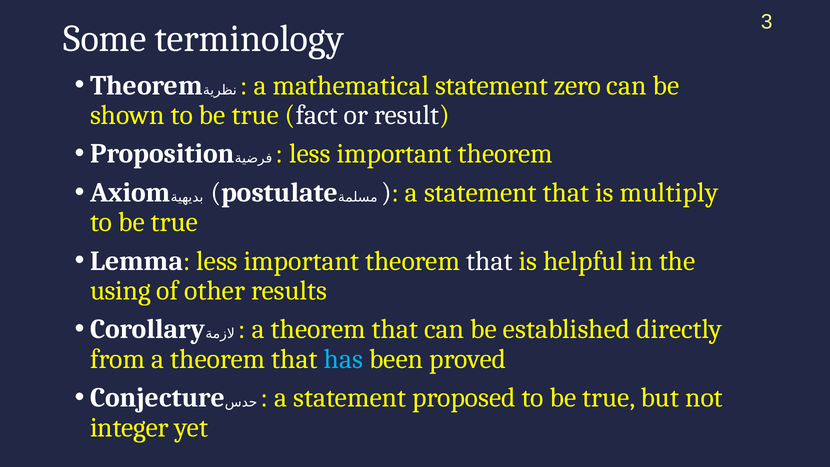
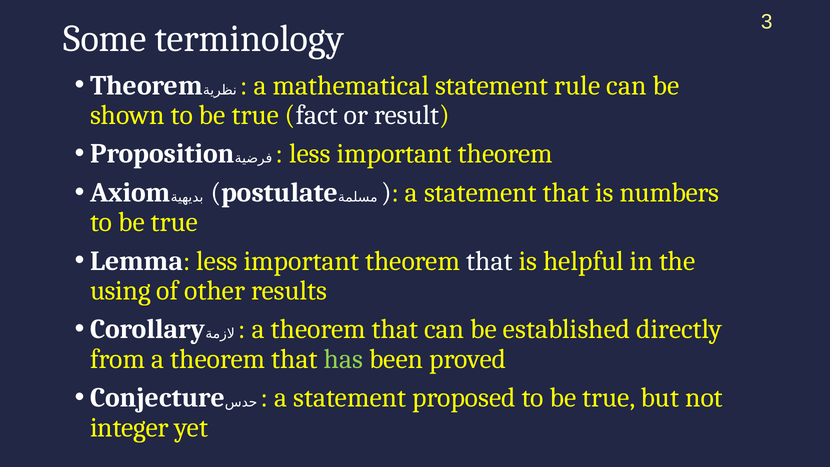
zero: zero -> rule (577, 85)
multiply: multiply -> numbers (669, 192)
has colour: light blue -> light green (343, 359)
